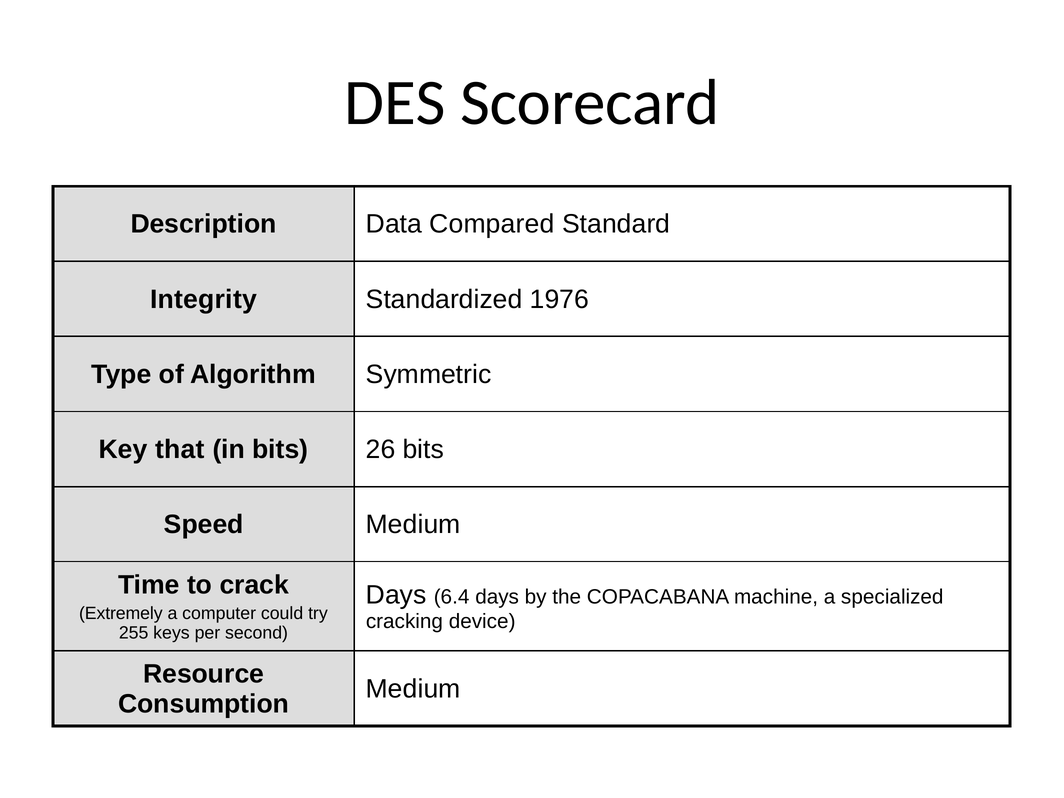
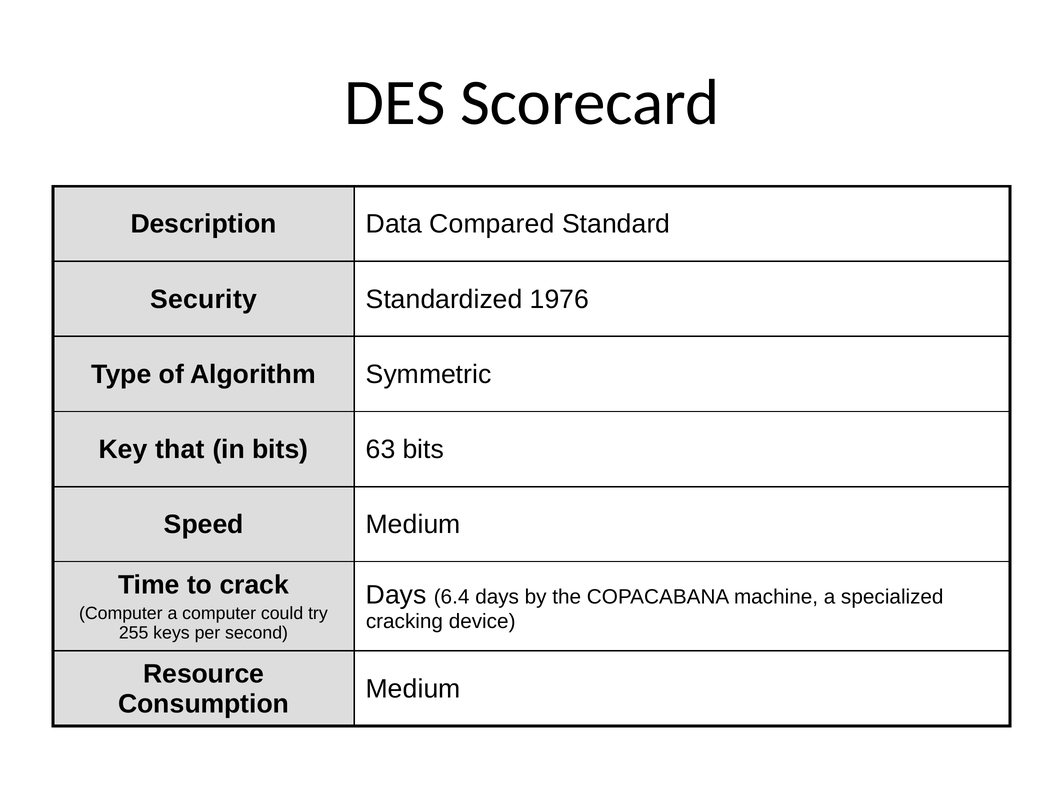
Integrity: Integrity -> Security (204, 299)
26: 26 -> 63 (381, 449)
Extremely: Extremely -> Computer (121, 613)
